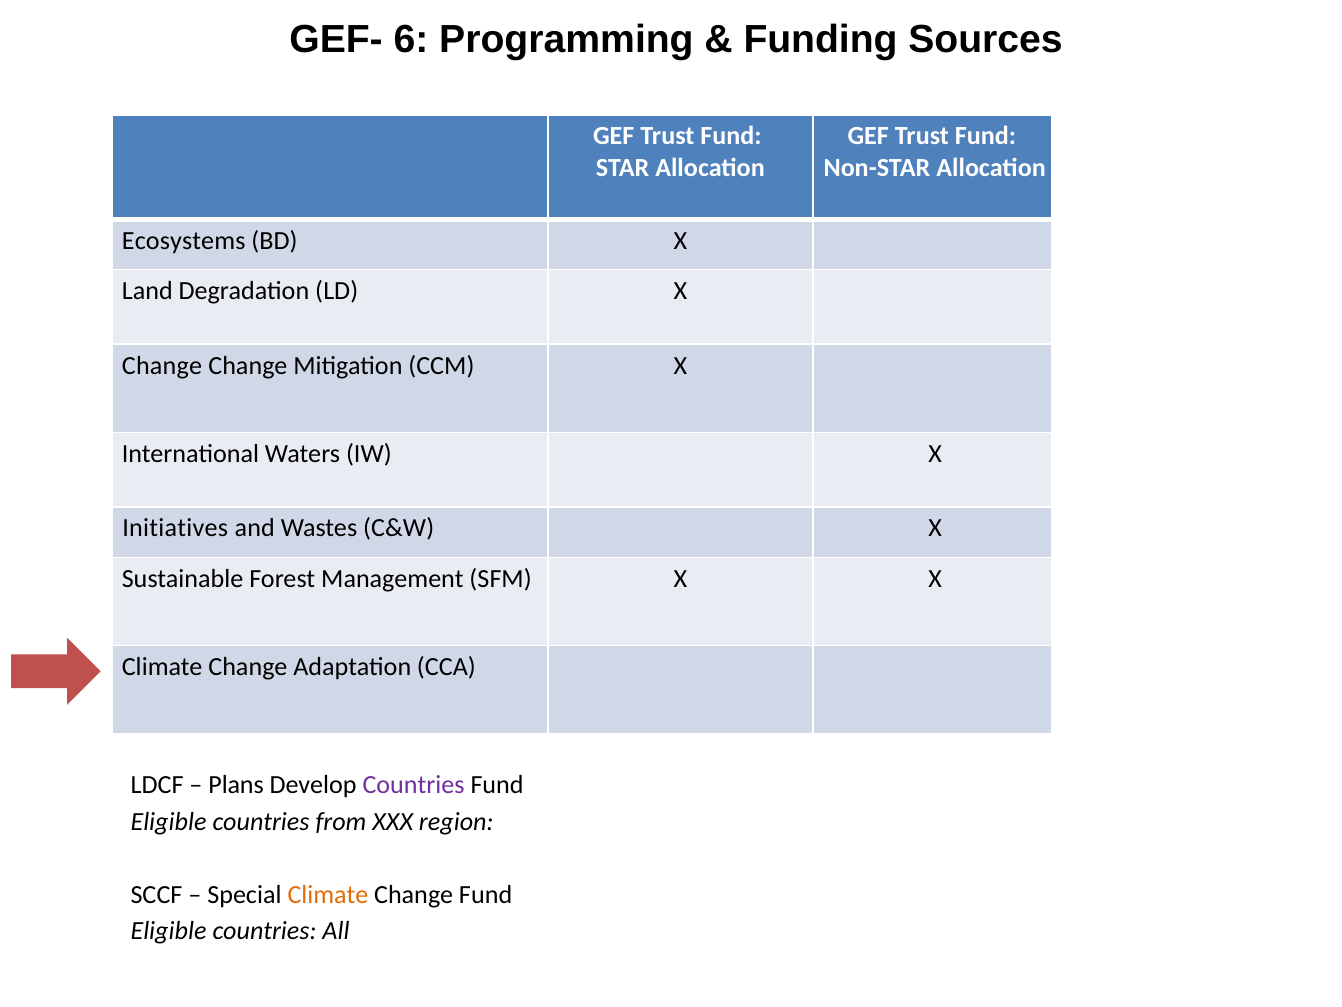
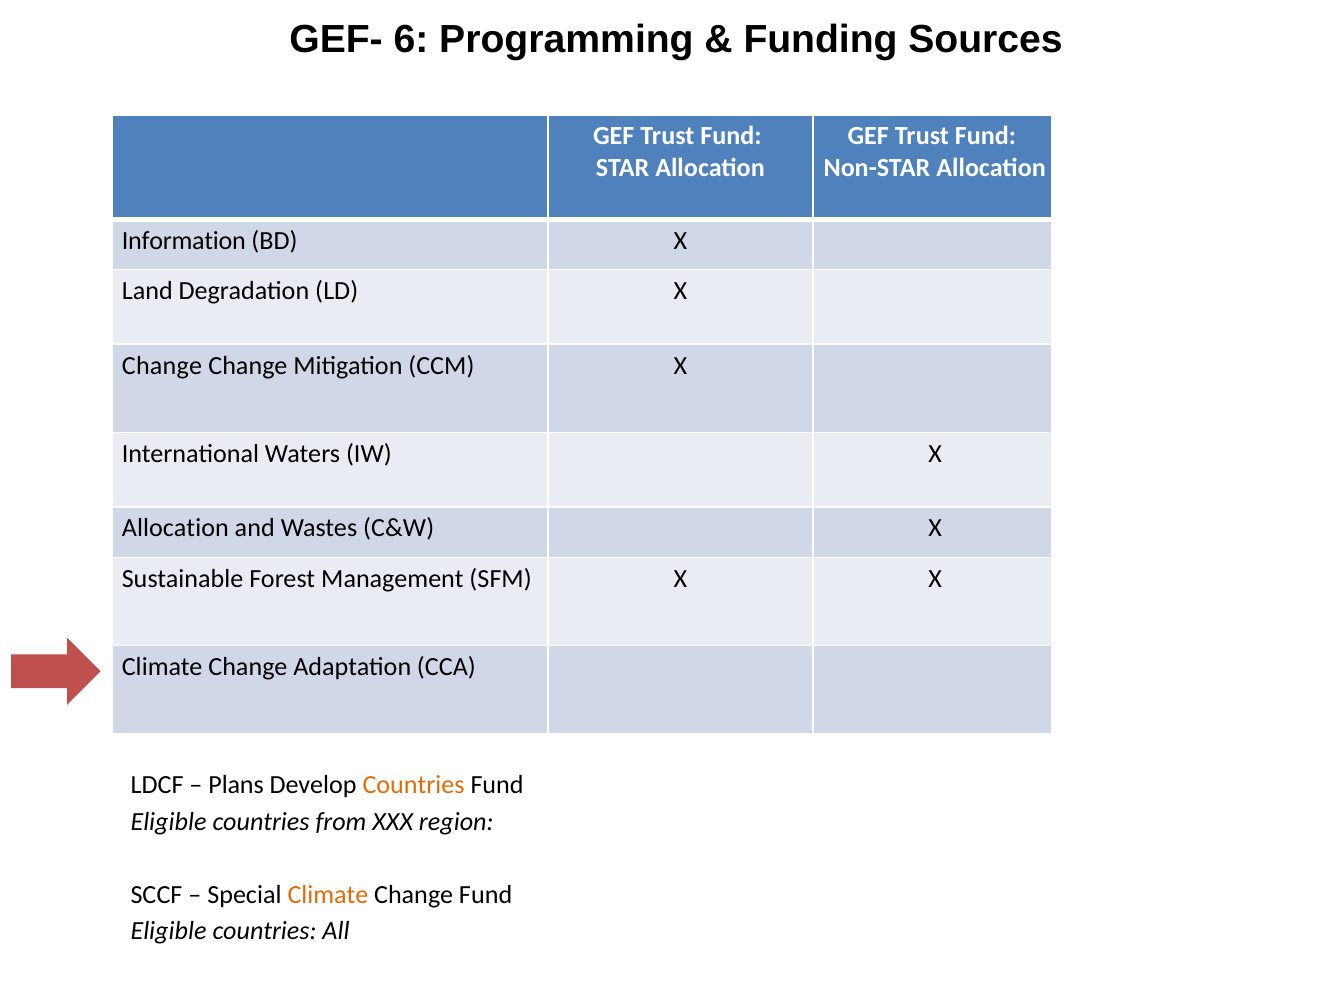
Ecosystems: Ecosystems -> Information (184, 241)
Initiatives: Initiatives -> Allocation (175, 528)
Countries colour: purple -> orange (414, 785)
